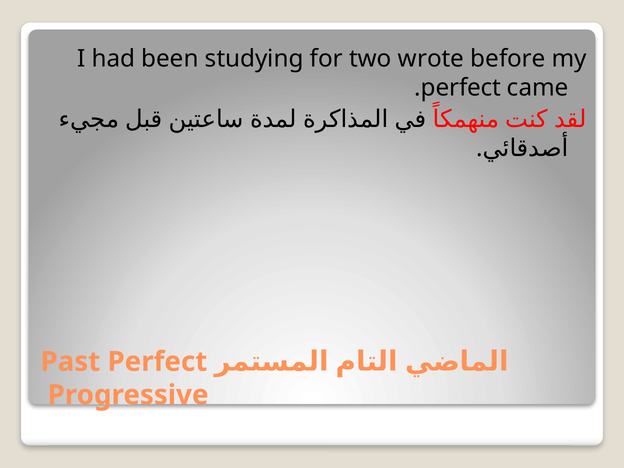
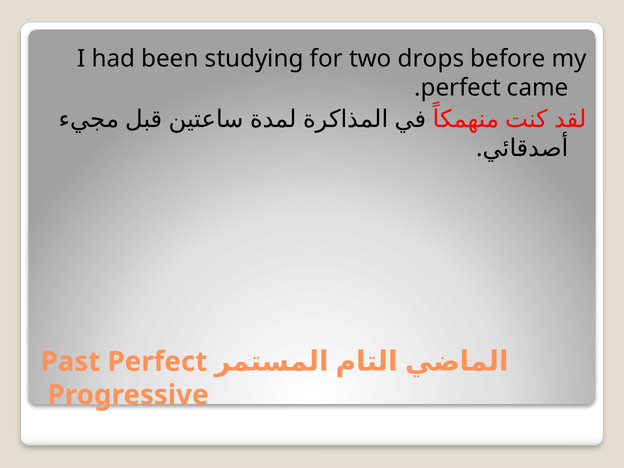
wrote: wrote -> drops (431, 59)
